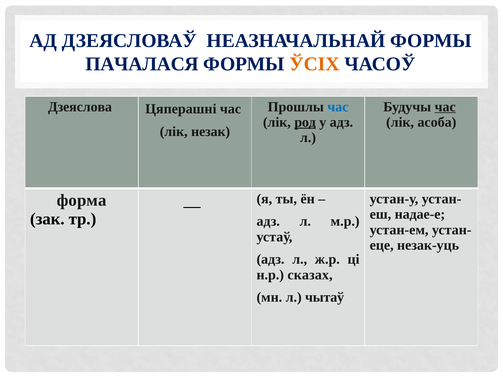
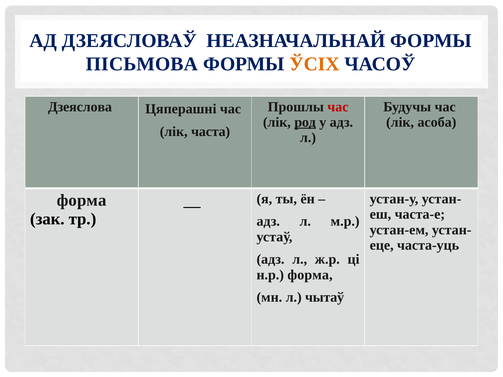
ПАЧАЛАСЯ: ПАЧАЛАСЯ -> ПІСЬМОВА (142, 64)
час colour: blue -> red (338, 107)
час underline: present -> none (445, 107)
незак: незак -> часта (211, 132)
надае-е: надае-е -> часта-е (420, 214)
незак-уць: незак-уць -> часта-уць (428, 245)
н.р сказах: сказах -> форма (310, 275)
